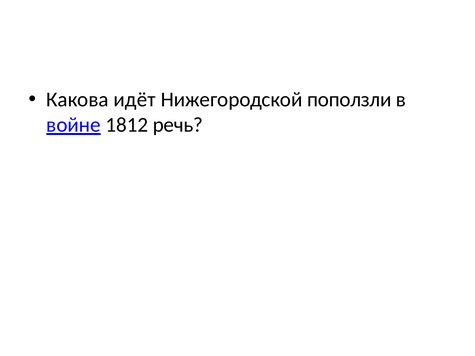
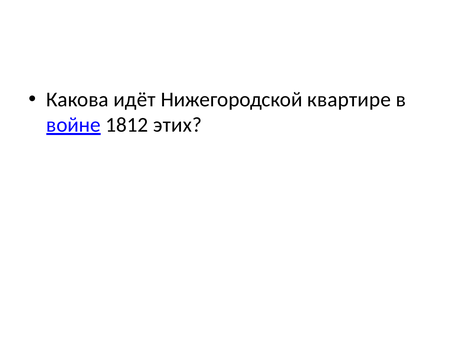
поползли: поползли -> квартире (349, 100)
речь: речь -> этих (178, 125)
